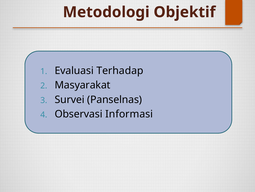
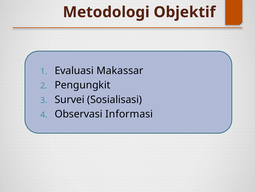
Terhadap: Terhadap -> Makassar (120, 70)
Masyarakat: Masyarakat -> Pengungkit (83, 85)
Panselnas: Panselnas -> Sosialisasi (115, 99)
